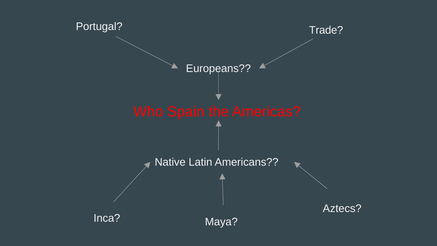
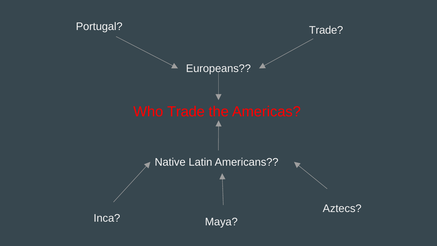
Who Spain: Spain -> Trade (186, 112)
